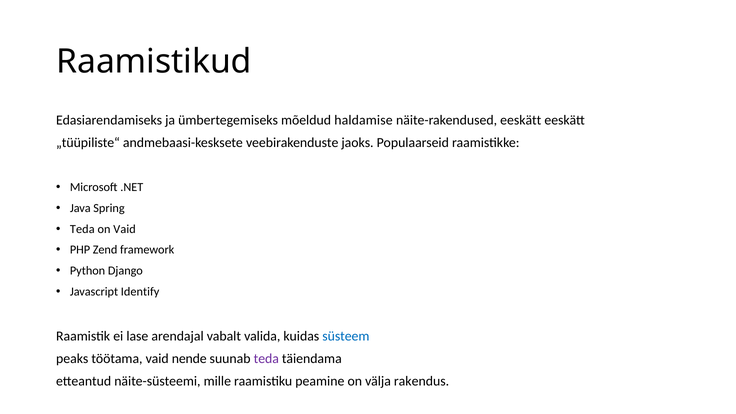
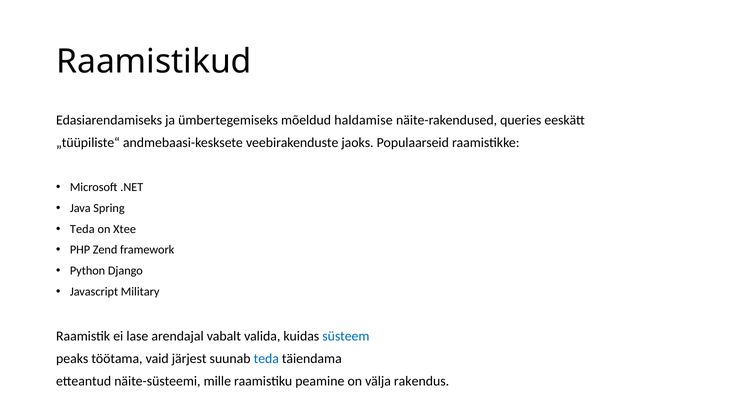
näite-rakendused eeskätt: eeskätt -> queries (521, 120)
on Vaid: Vaid -> Xtee (125, 229)
Identify: Identify -> Military (140, 292)
nende: nende -> järjest (189, 359)
teda colour: purple -> blue (266, 359)
